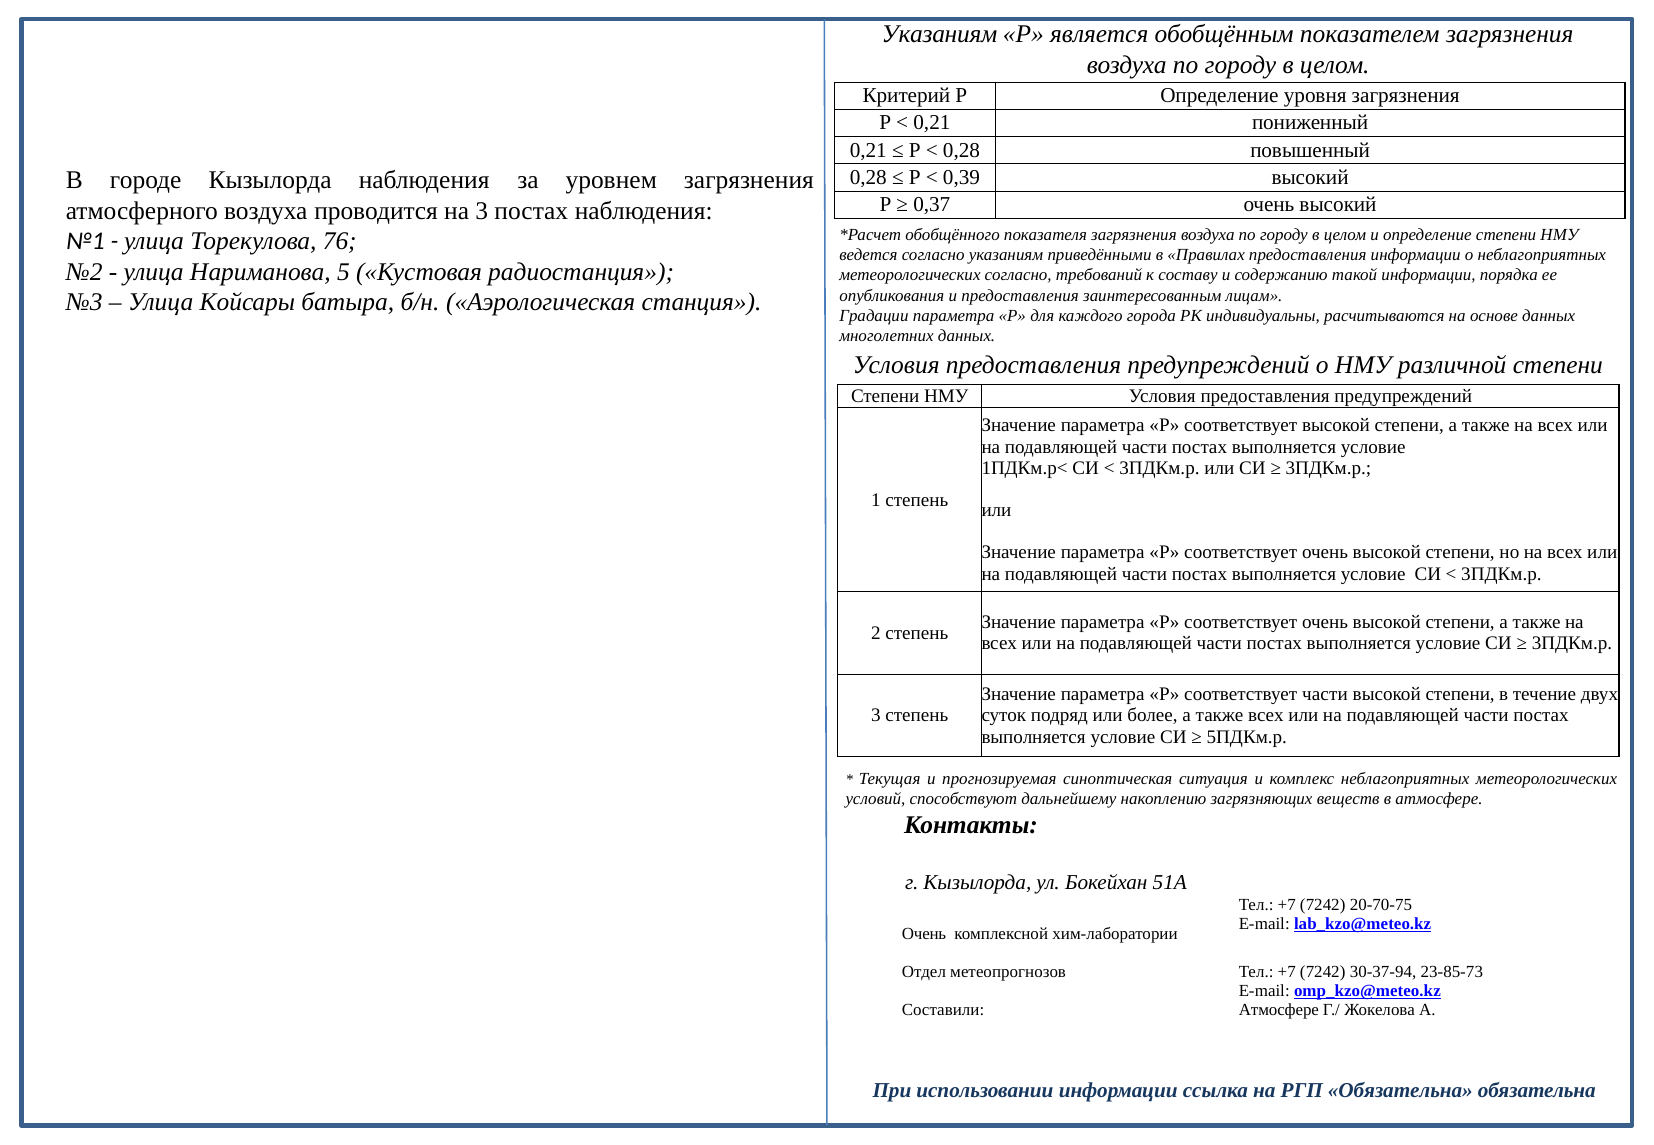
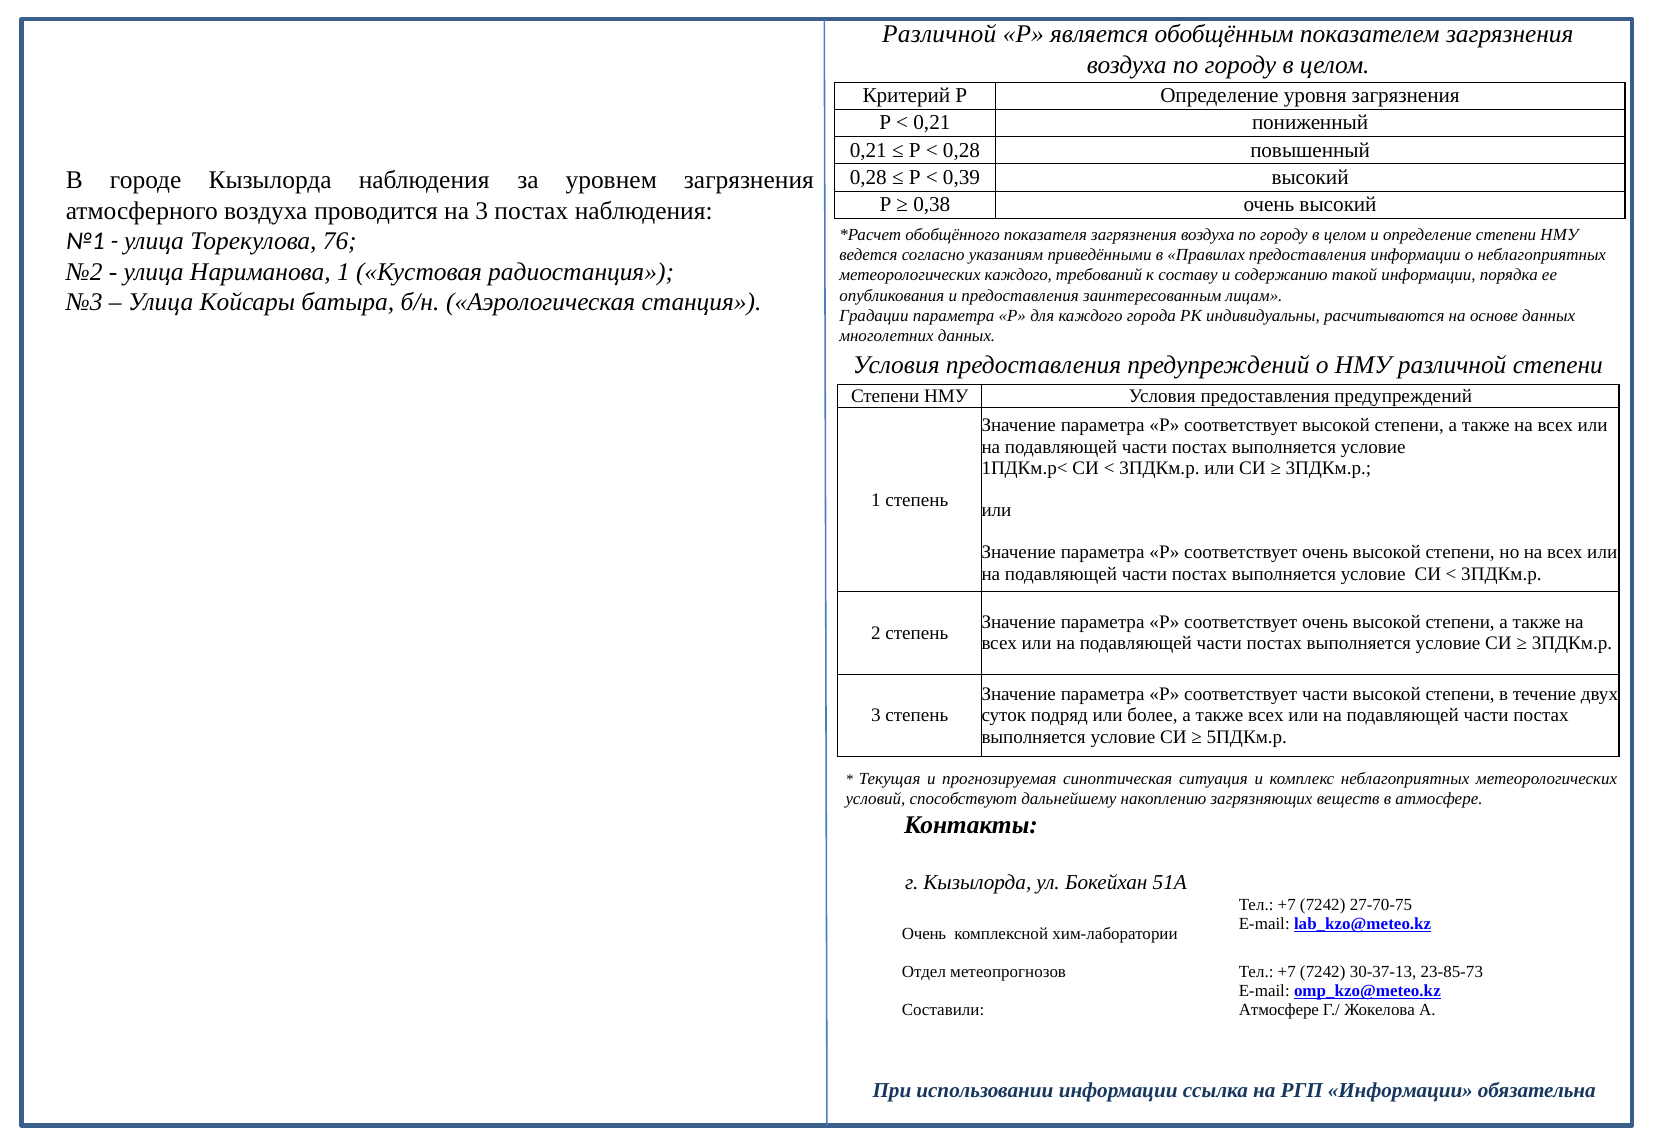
Указаниям: Указаниям -> Различной (939, 34)
0,37: 0,37 -> 0,38 (932, 205)
Нариманова 5: 5 -> 1 (343, 272)
метеорологических согласно: согласно -> каждого (1018, 275)
20-70-75: 20-70-75 -> 27-70-75 (1381, 905)
30-37-94: 30-37-94 -> 30-37-13 (1383, 972)
РГП Обязательна: Обязательна -> Информации (1400, 1090)
